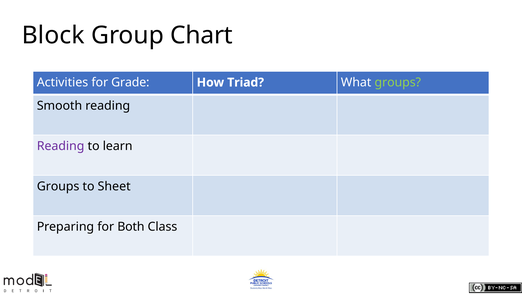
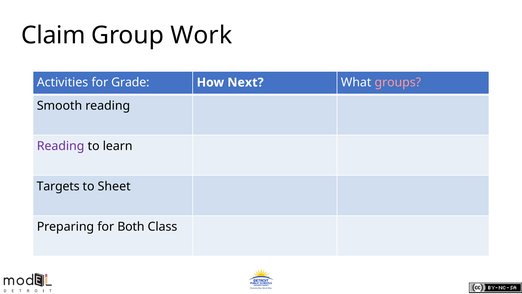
Block: Block -> Claim (53, 35)
Chart: Chart -> Work (201, 35)
Triad: Triad -> Next (245, 82)
groups colour: light green -> pink (398, 82)
Groups: Groups -> Targets (58, 186)
